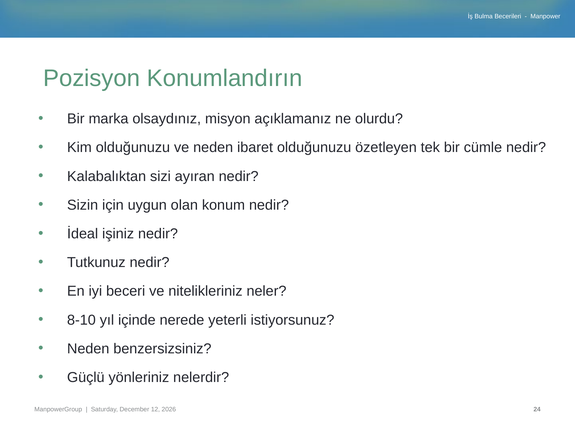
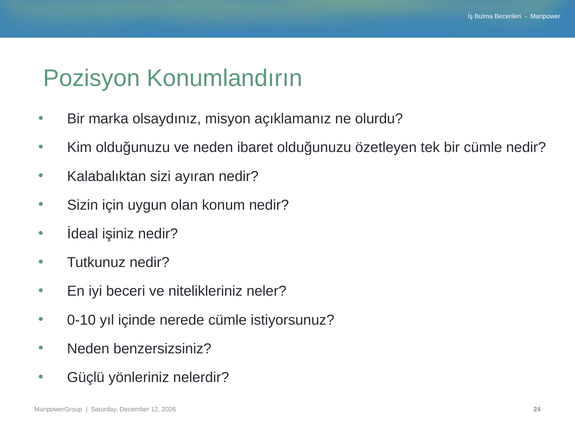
8-10: 8-10 -> 0-10 (81, 320)
nerede yeterli: yeterli -> cümle (227, 320)
